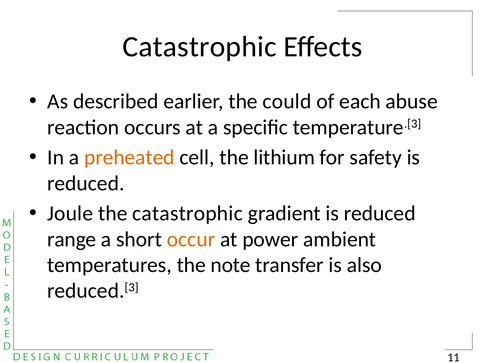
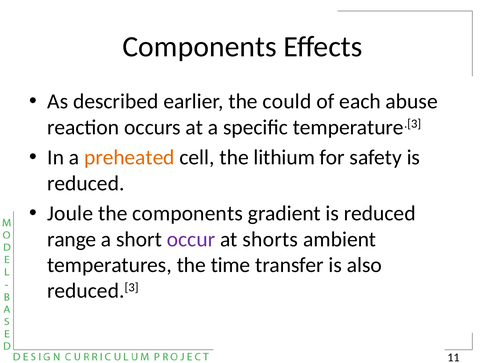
Catastrophic: Catastrophic -> Components (200, 47)
the catastrophic: catastrophic -> components (188, 214)
occur colour: orange -> purple (191, 240)
power: power -> shorts (270, 240)
note: note -> time (231, 266)
